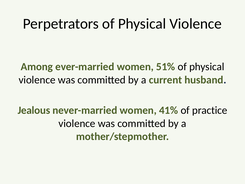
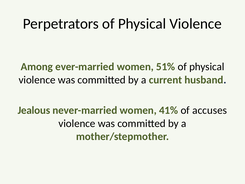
practice: practice -> accuses (210, 110)
